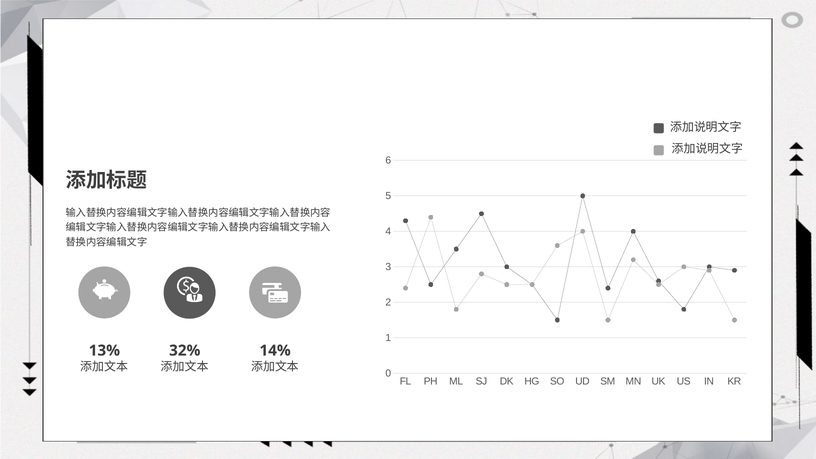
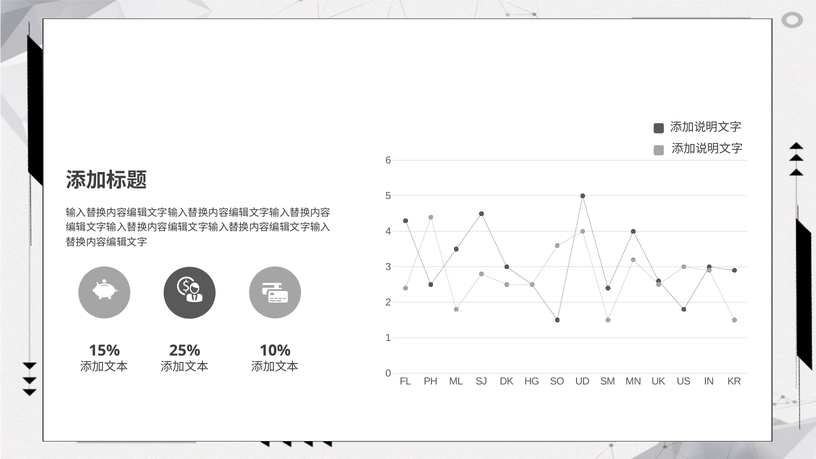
13%: 13% -> 15% (104, 351)
32%: 32% -> 25% (185, 351)
14%: 14% -> 10% (275, 351)
